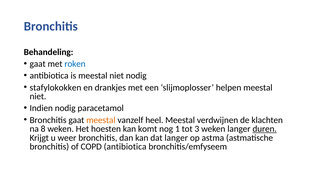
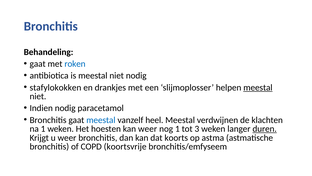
meestal underline: none -> present (258, 87)
meestal colour: orange -> blue (101, 120)
na 8: 8 -> 1 (43, 129)
kan komt: komt -> weer (148, 129)
dat langer: langer -> koorts (176, 137)
COPD antibiotica: antibiotica -> koortsvrije (125, 146)
